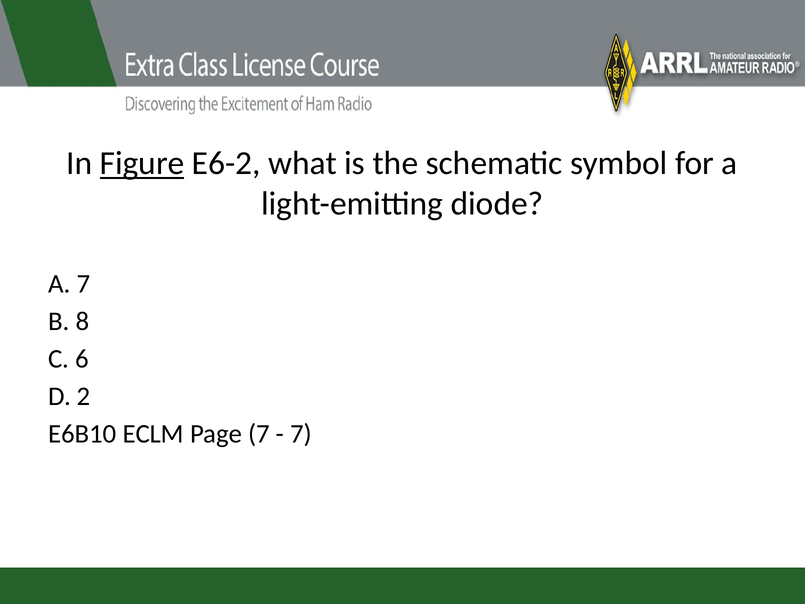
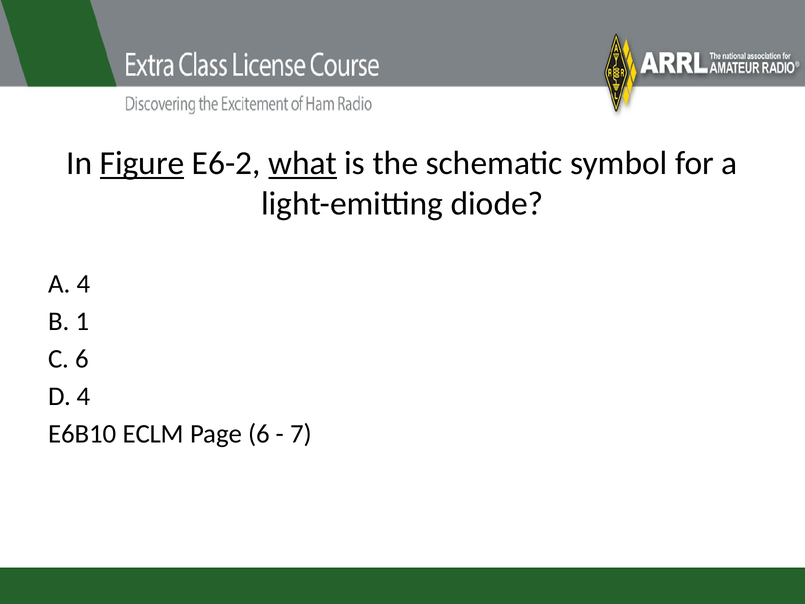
what underline: none -> present (303, 163)
A 7: 7 -> 4 (83, 284)
8: 8 -> 1 (82, 321)
D 2: 2 -> 4 (84, 396)
Page 7: 7 -> 6 (259, 434)
